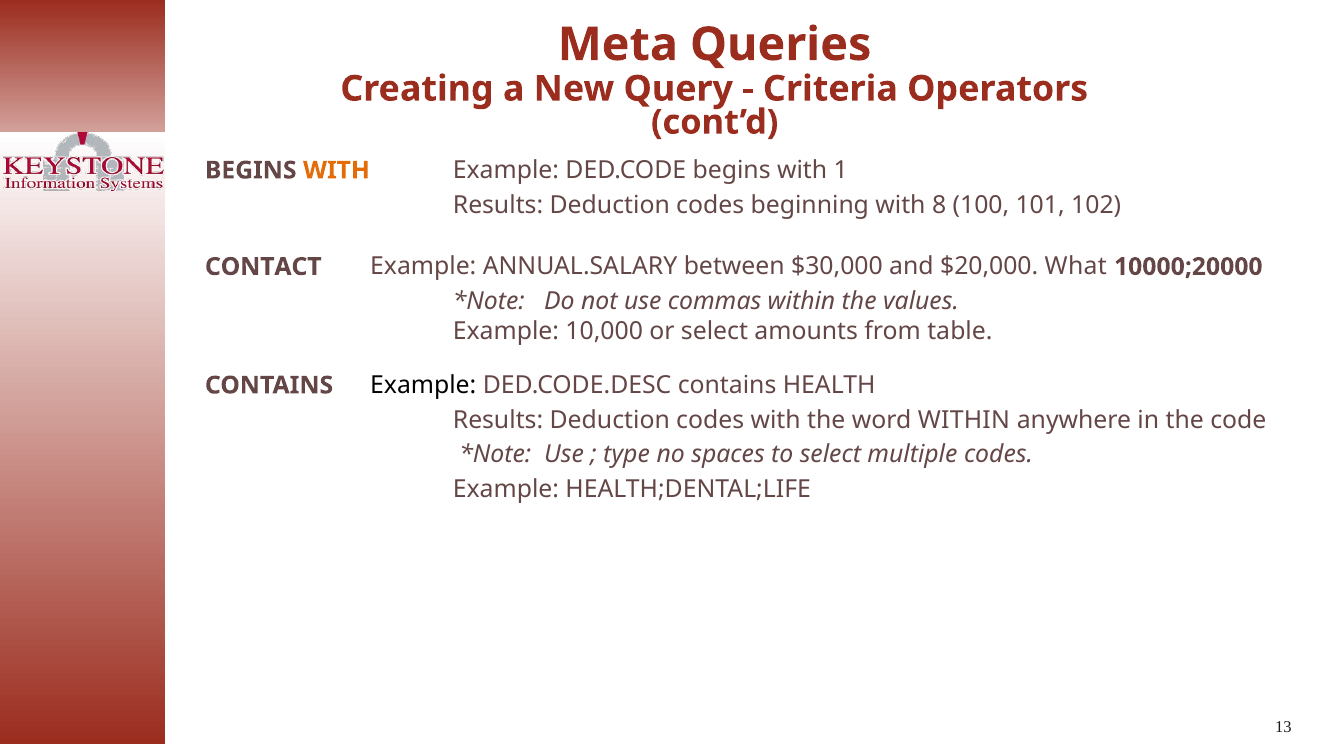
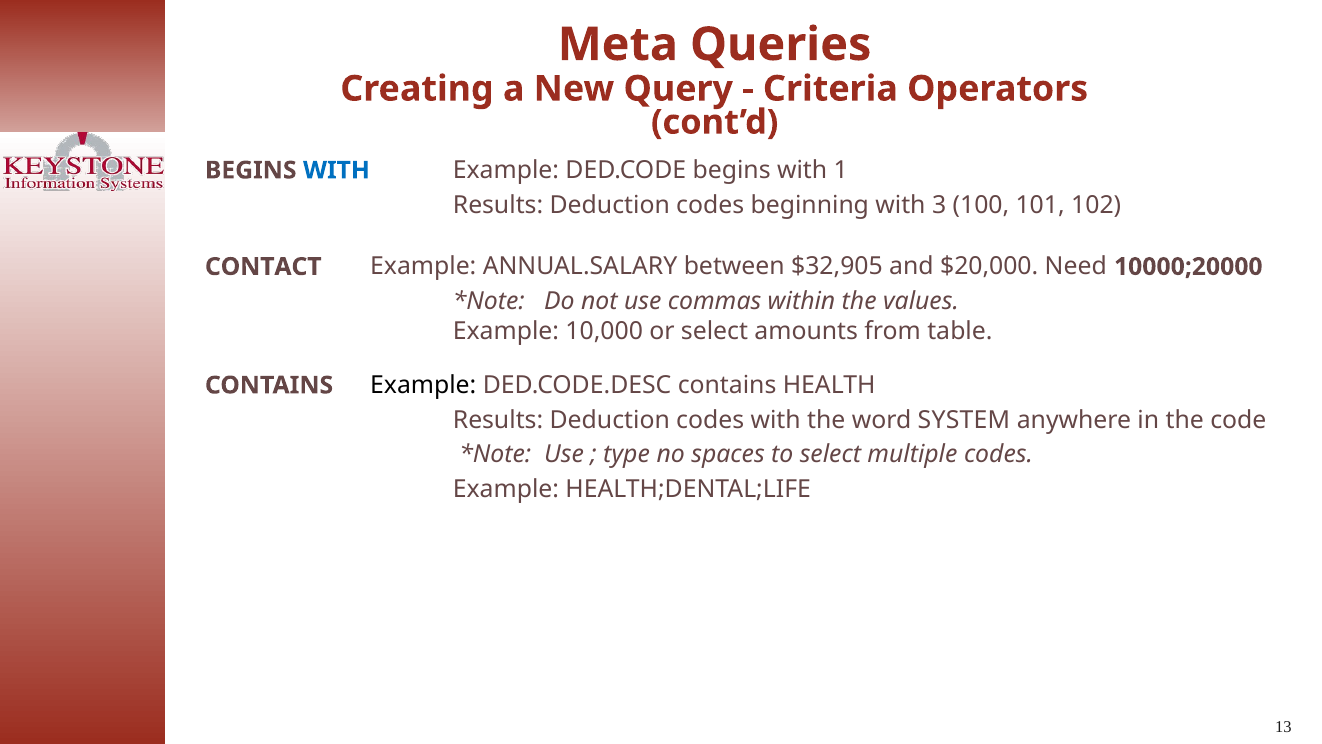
WITH colour: orange -> blue (336, 170)
8: 8 -> 3 (939, 205)
$30,000: $30,000 -> $32,905 (837, 267)
What: What -> Need (1076, 267)
word WITHIN: WITHIN -> SYSTEM (964, 420)
